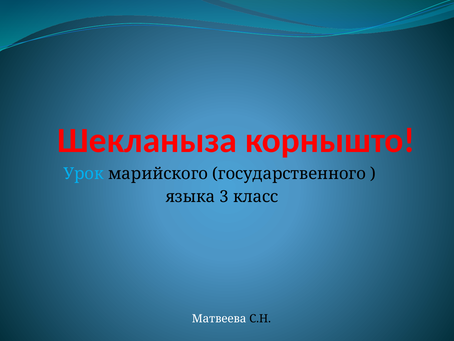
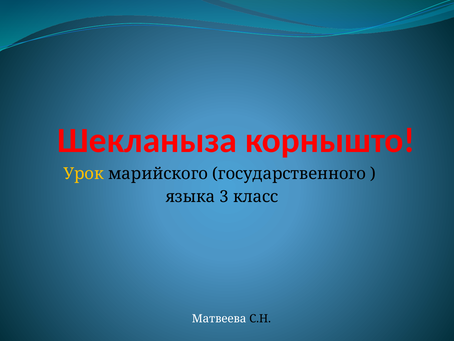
Урок colour: light blue -> yellow (84, 174)
